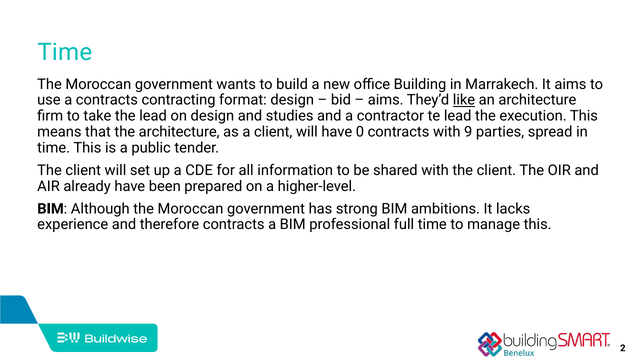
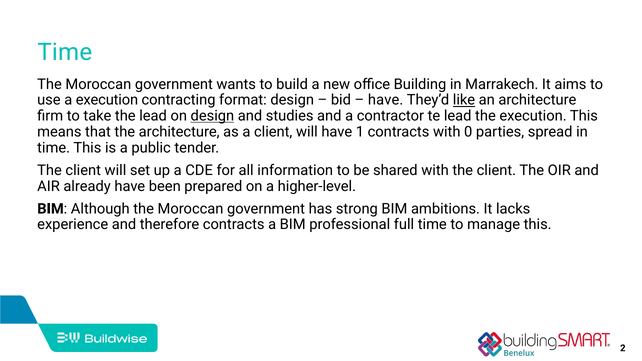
a contracts: contracts -> execution (107, 100)
aims: aims -> have (386, 100)
design underline: none -> present (212, 116)
0: 0 -> 1 (360, 132)
9: 9 -> 0 (468, 132)
